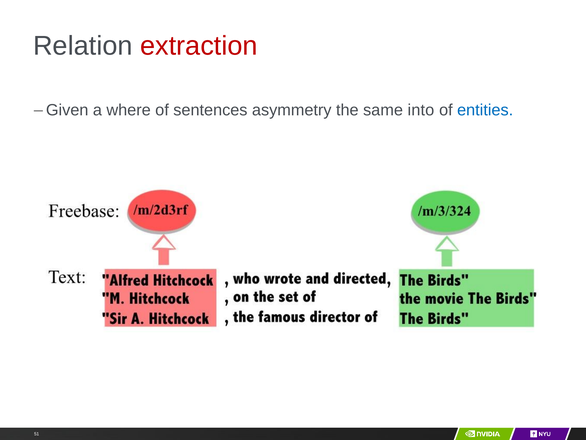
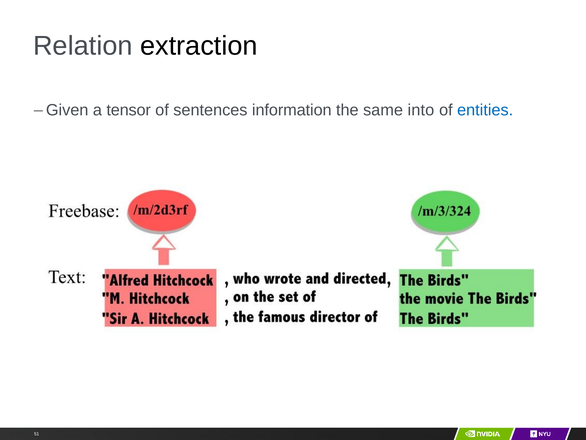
extraction colour: red -> black (199, 46)
where: where -> tensor (129, 110)
asymmetry: asymmetry -> information (292, 110)
